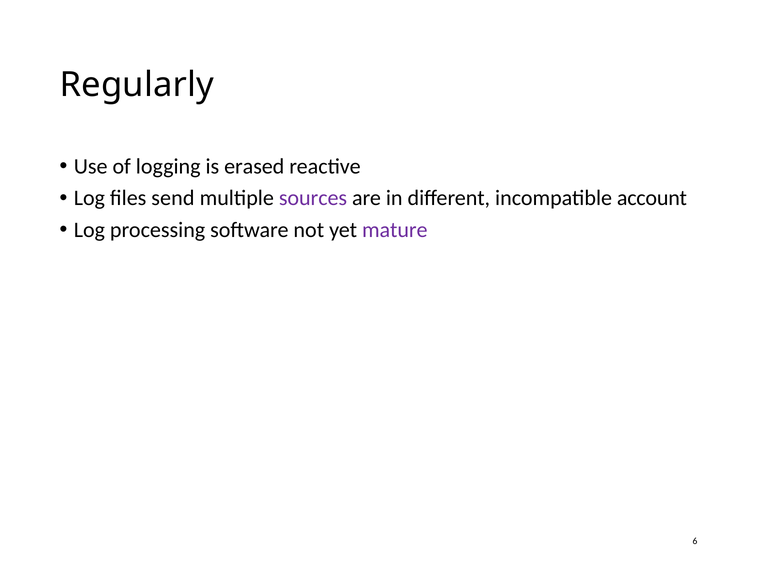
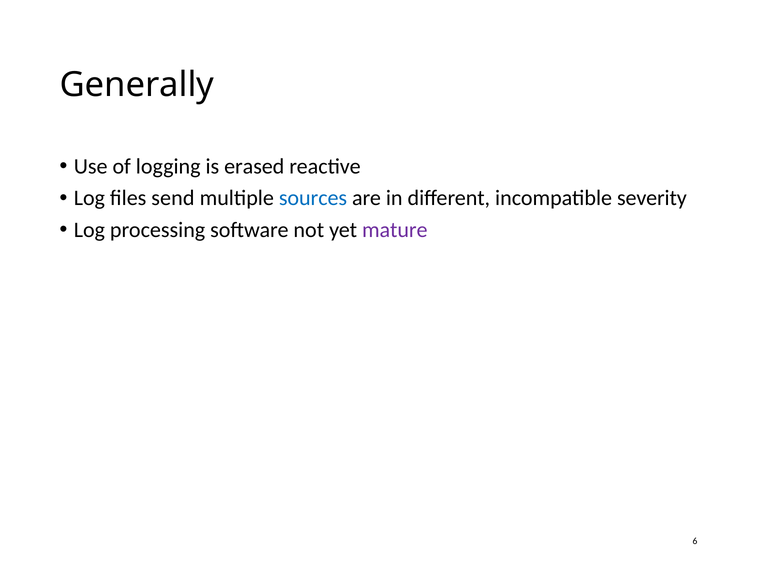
Regularly: Regularly -> Generally (137, 85)
sources colour: purple -> blue (313, 198)
account: account -> severity (652, 198)
